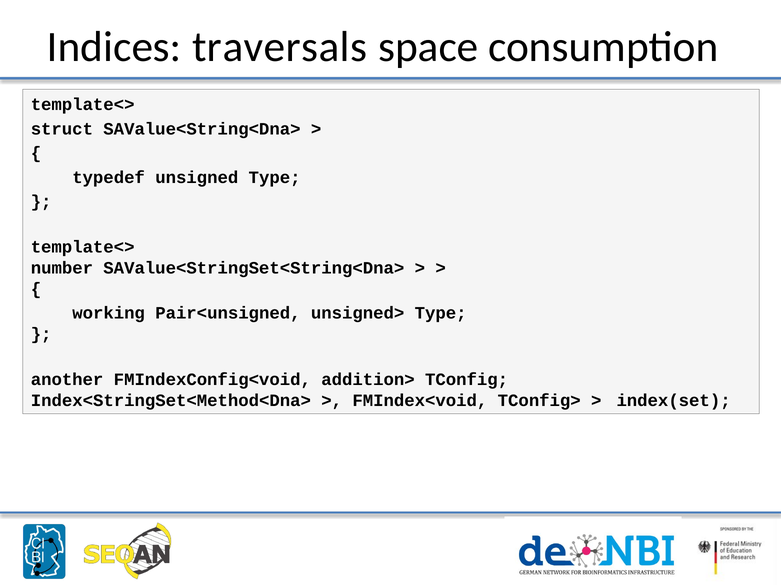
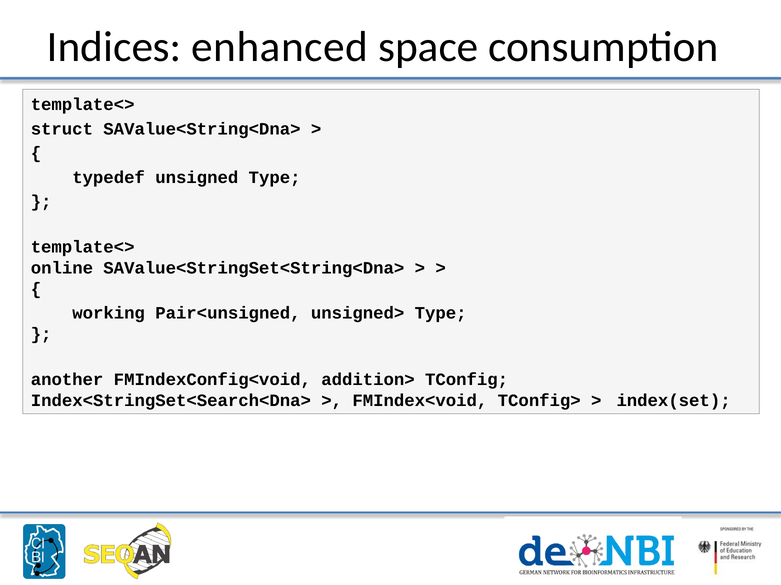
traversals: traversals -> enhanced (280, 47)
number: number -> online (62, 268)
Index<StringSet<Method<Dna>: Index<StringSet<Method<Dna> -> Index<StringSet<Search<Dna> (171, 401)
